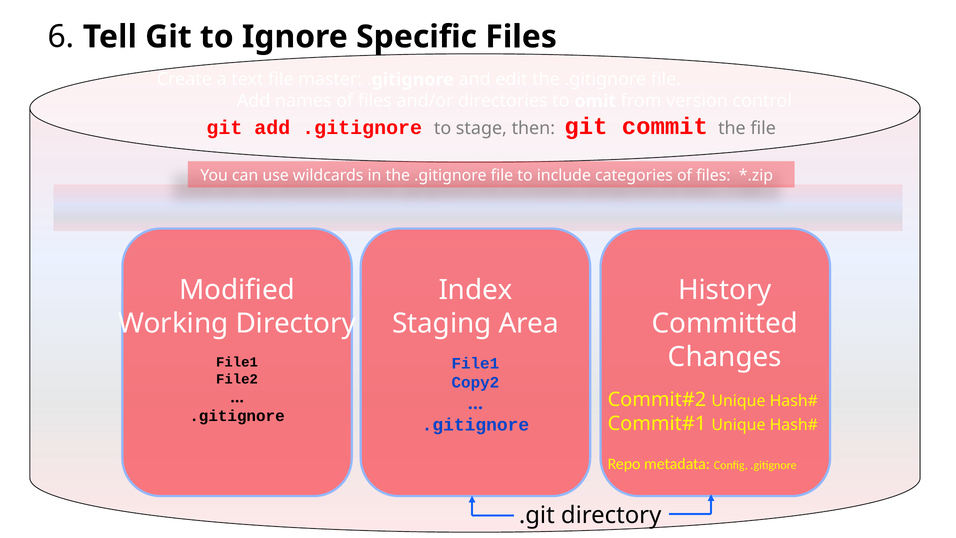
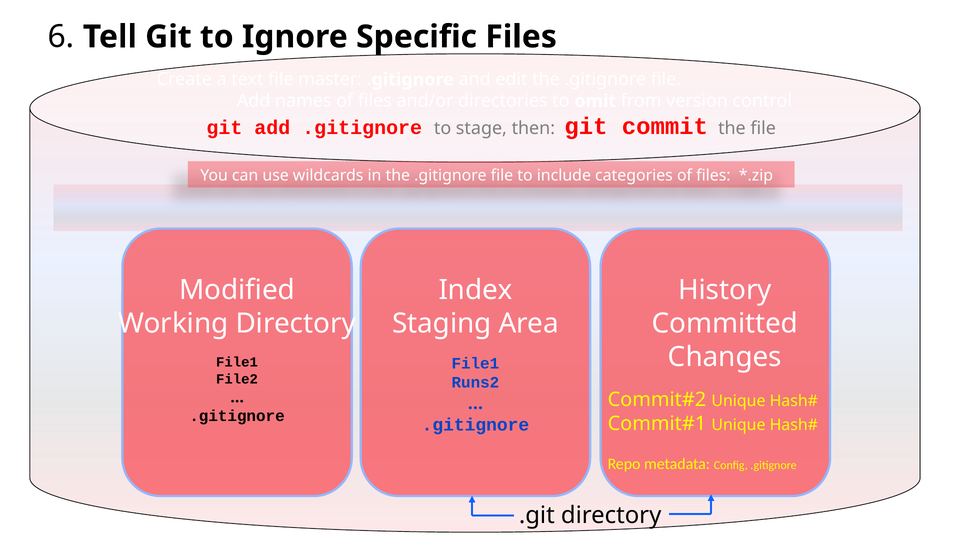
Copy2: Copy2 -> Runs2 (475, 382)
